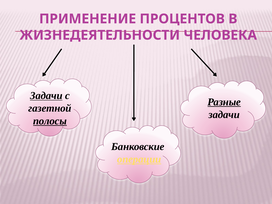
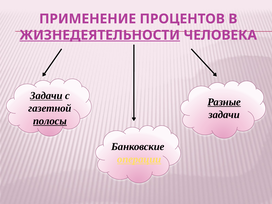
ЖИЗНЕДЕЯТЕЛЬНОСТИ underline: none -> present (100, 35)
